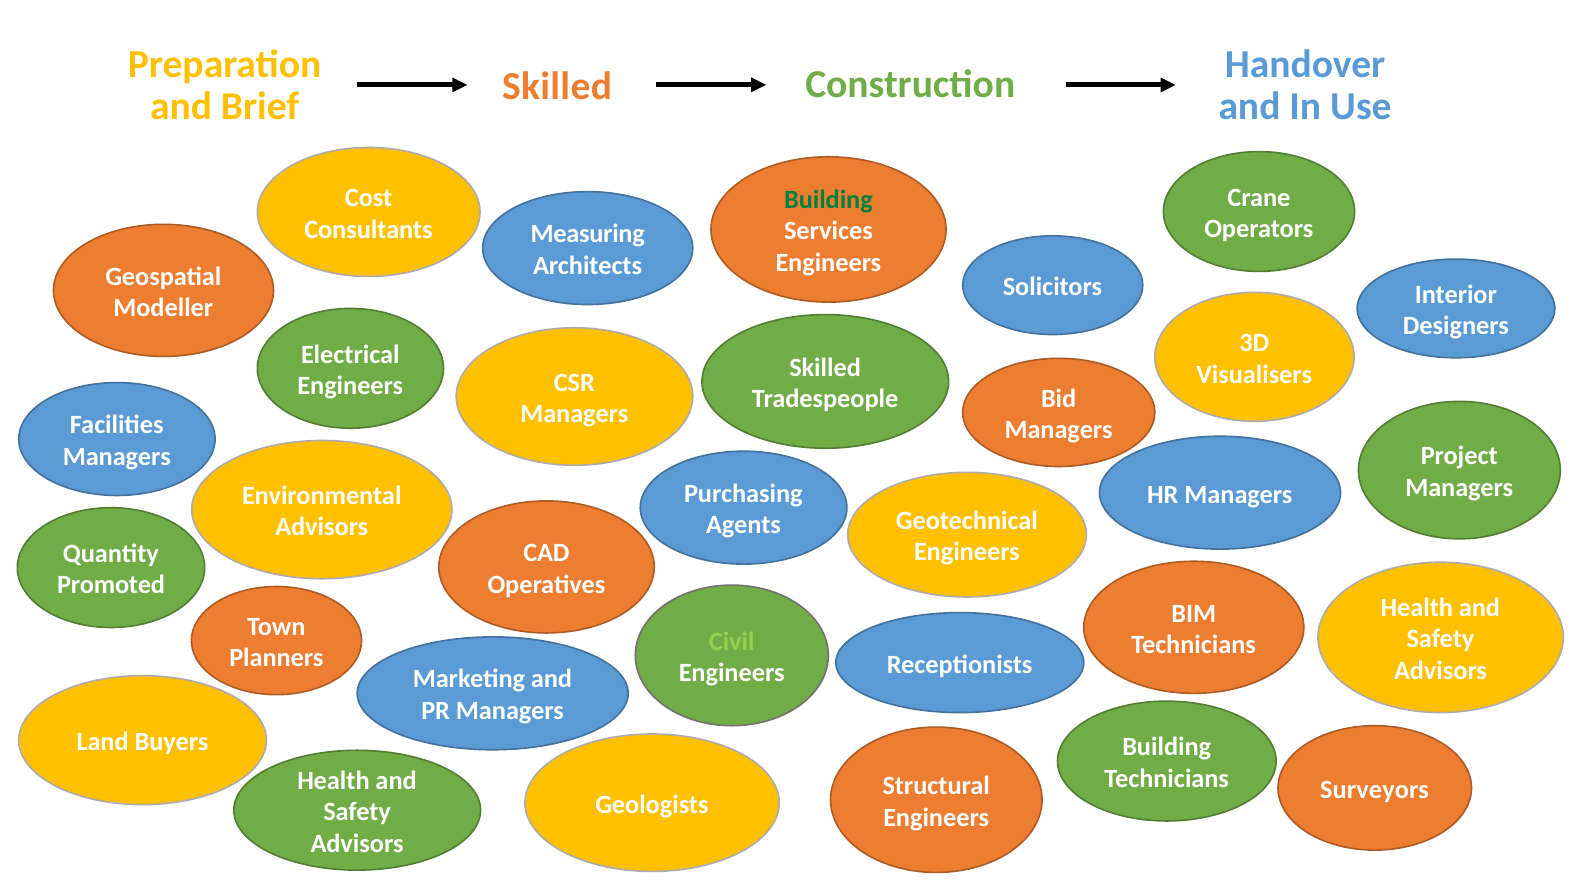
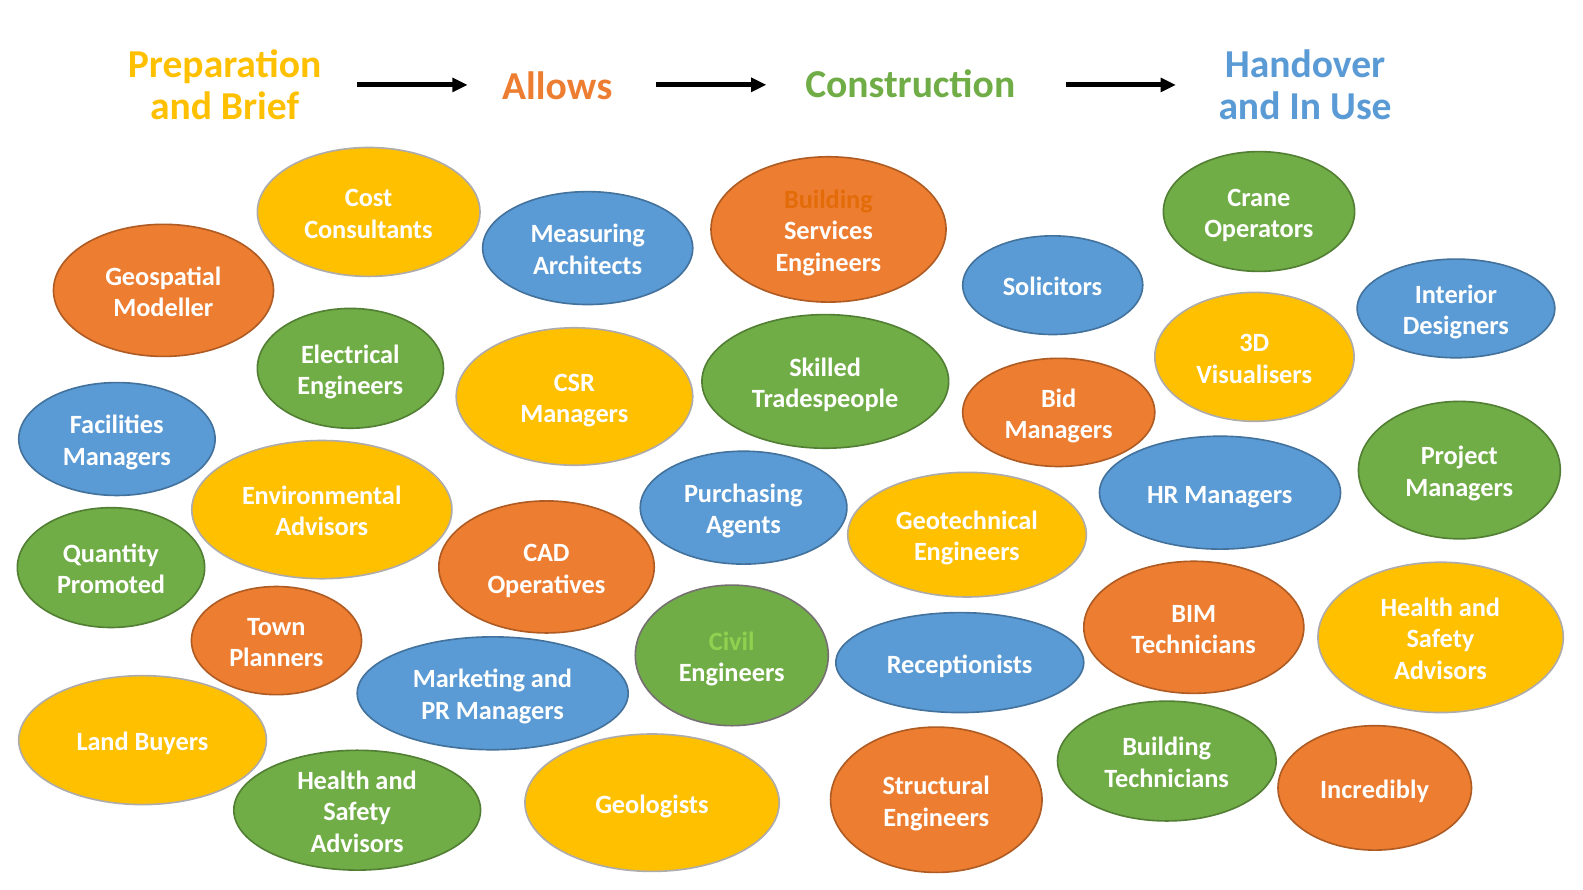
Skilled: Skilled -> Allows (557, 86)
Building colour: green -> orange (828, 200)
Surveyors: Surveyors -> Incredibly (1375, 790)
